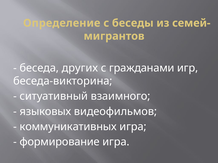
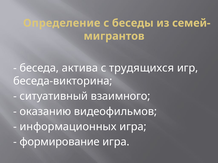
других: других -> актива (80, 68)
гражданами: гражданами -> трудящихся (142, 68)
языковых: языковых -> оказанию (45, 112)
коммуникативных: коммуникативных -> информационных (68, 127)
